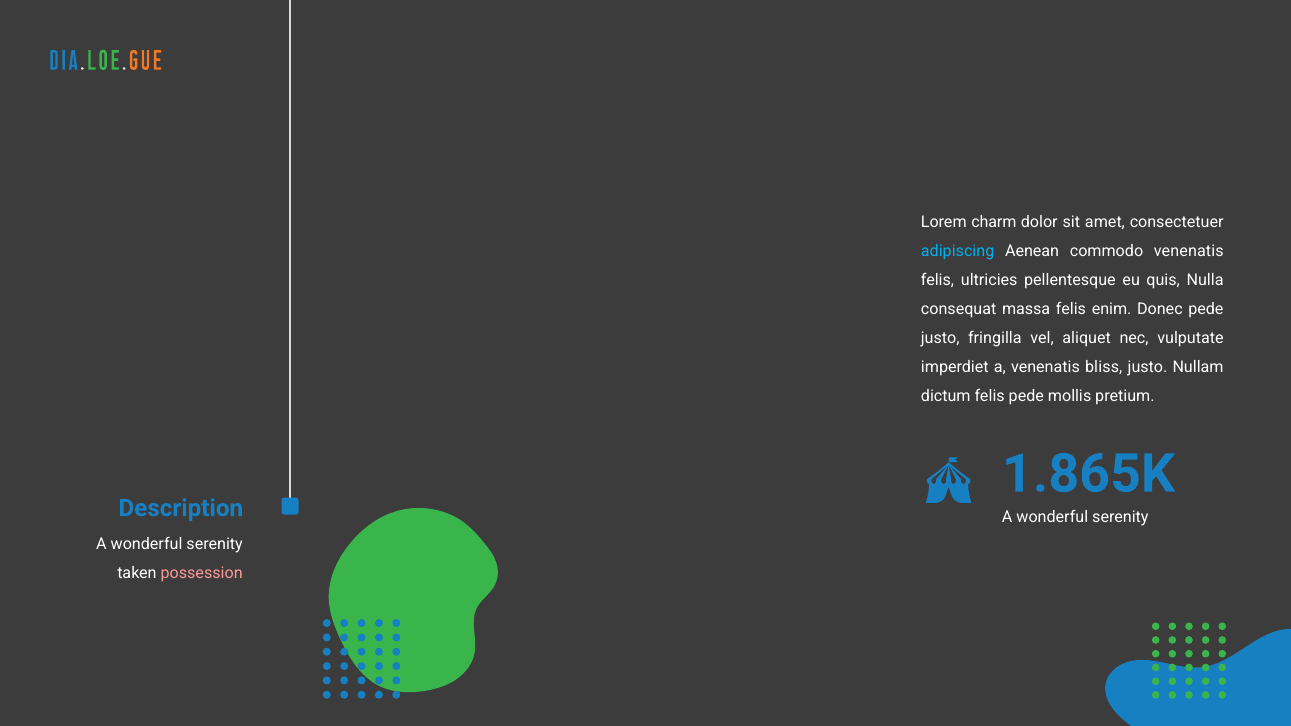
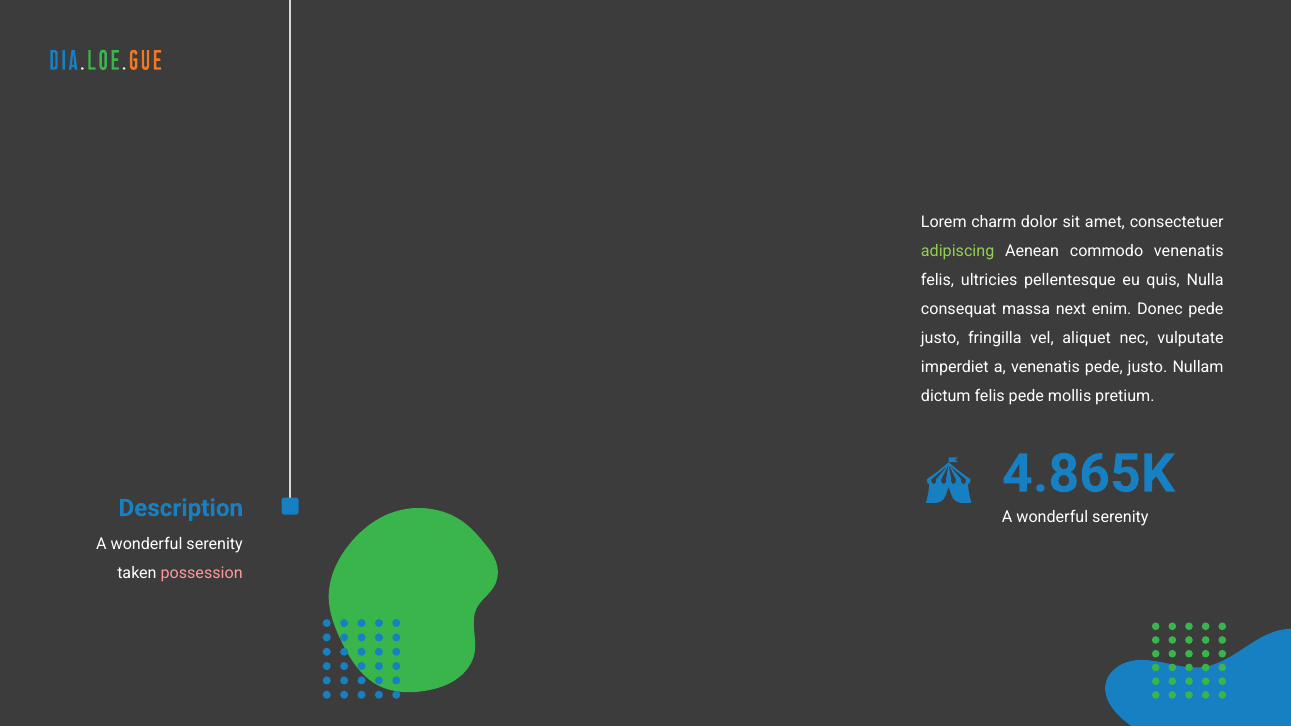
adipiscing colour: light blue -> light green (958, 251)
massa felis: felis -> next (1071, 309)
venenatis bliss: bliss -> pede (1104, 367)
1.865K: 1.865K -> 4.865K (1089, 474)
